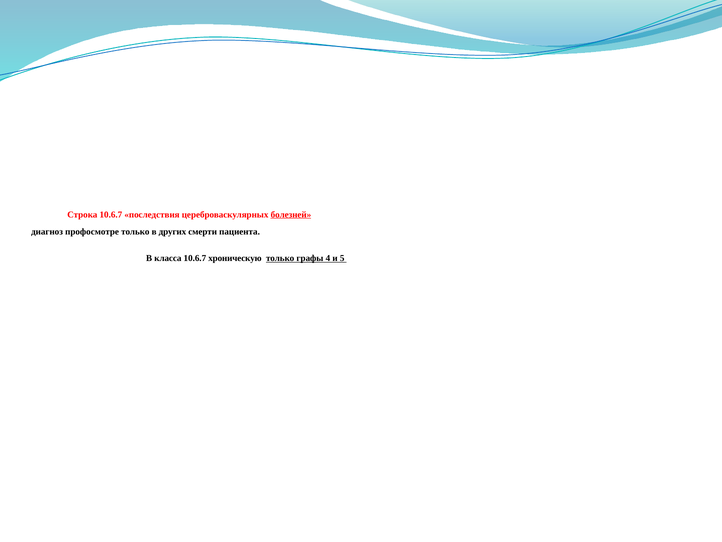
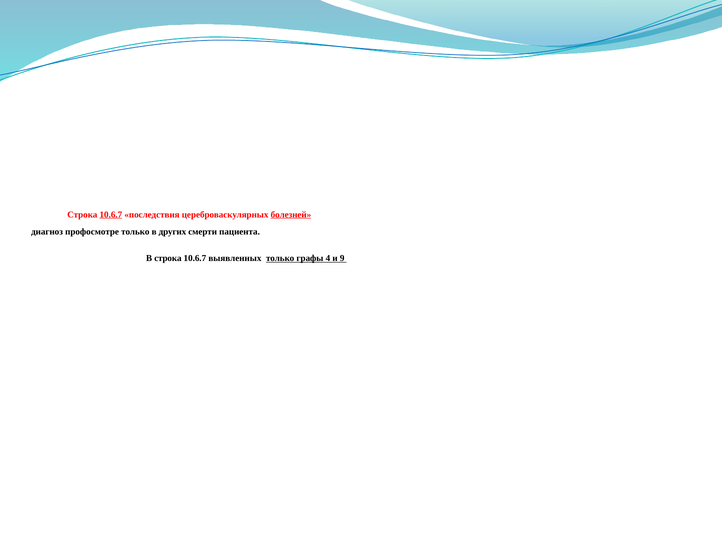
10.6.7 underline: none -> present (111, 214)
В класса: класса -> строка (168, 258)
хроническую: хроническую -> выявленных (235, 258)
5: 5 -> 9 (342, 258)
